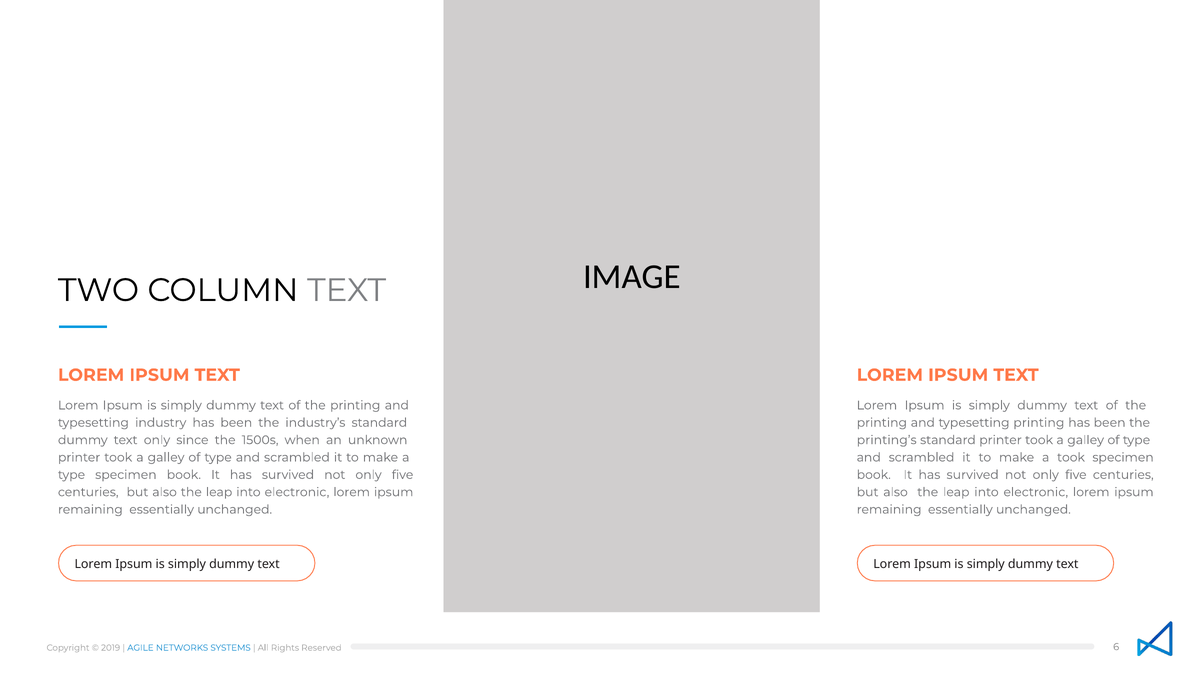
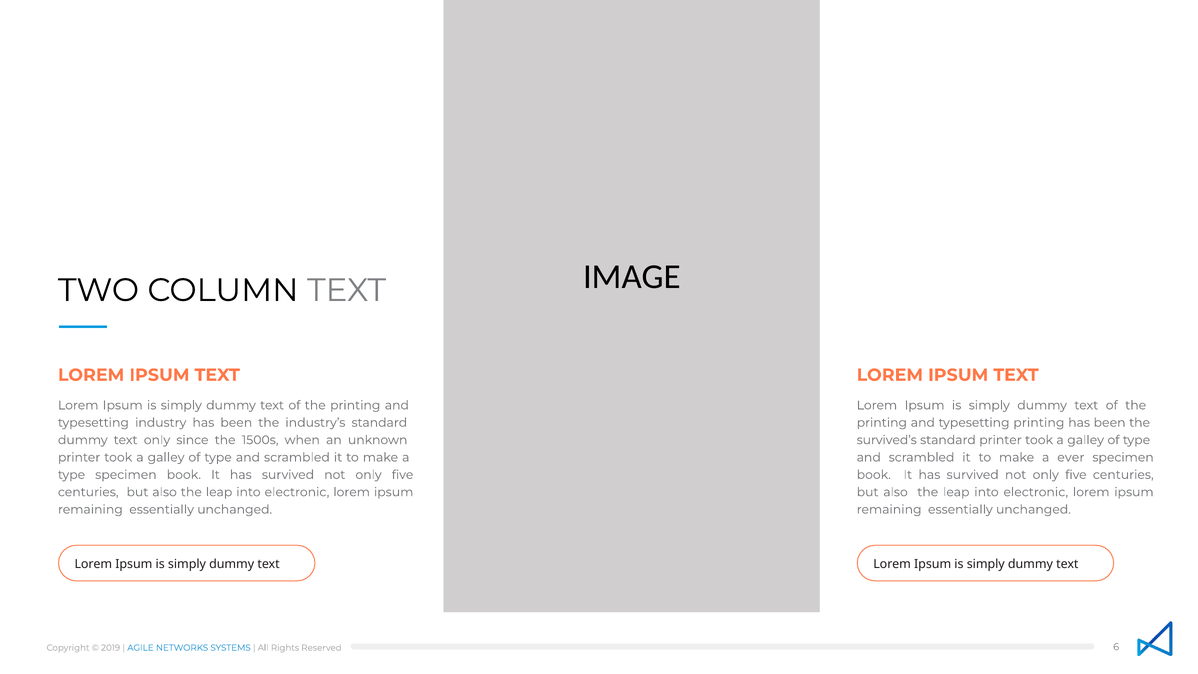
printing’s: printing’s -> survived’s (887, 440)
a took: took -> ever (1071, 457)
